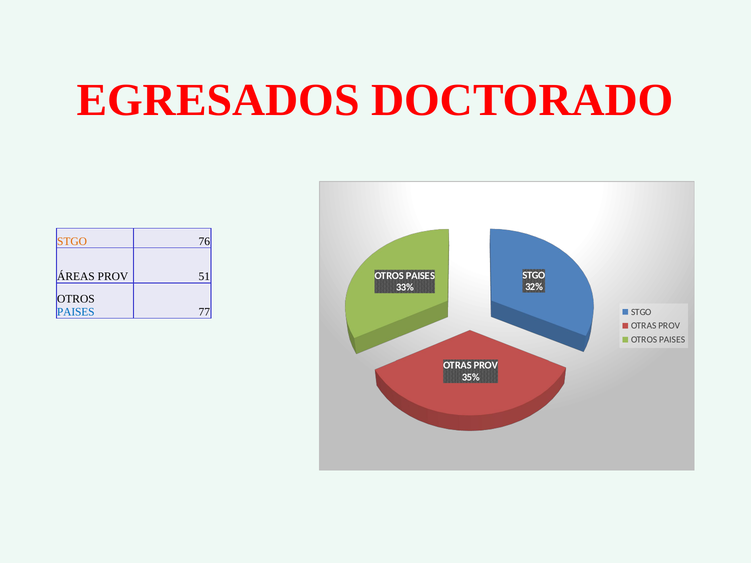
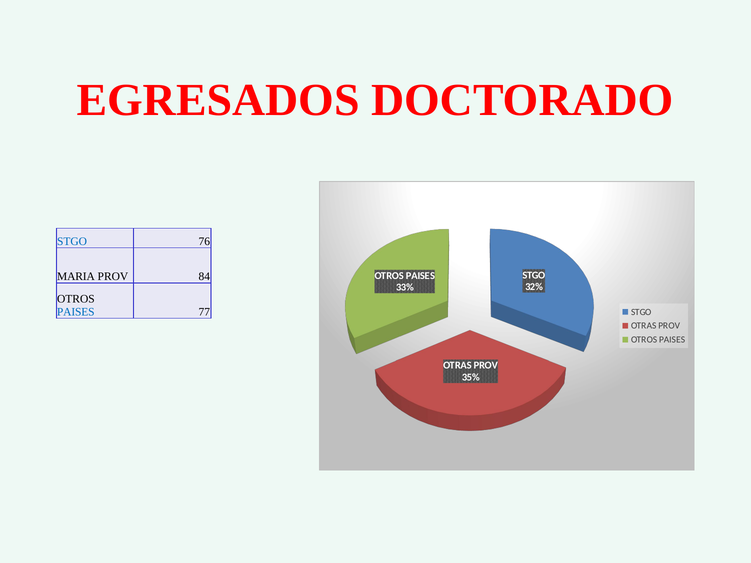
STGO colour: orange -> blue (72, 242)
ÁREAS: ÁREAS -> MARIA (76, 277)
51: 51 -> 84 (204, 277)
